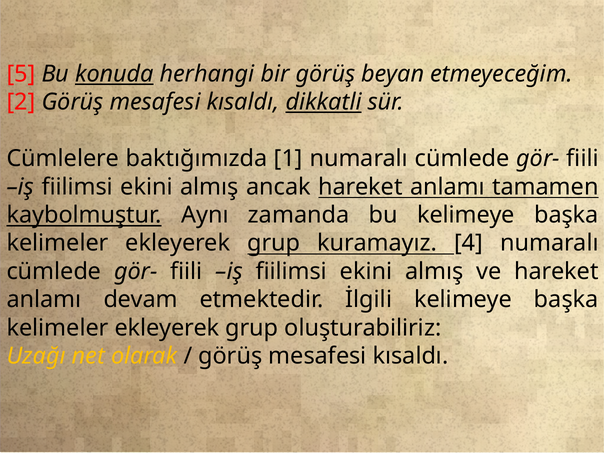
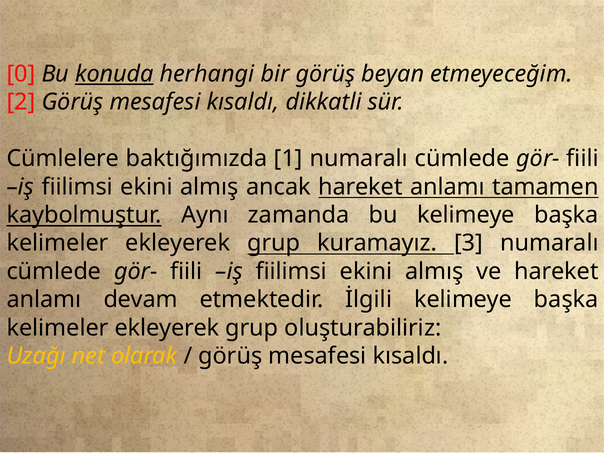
5: 5 -> 0 (21, 74)
dikkatli underline: present -> none (324, 102)
4: 4 -> 3 (469, 243)
